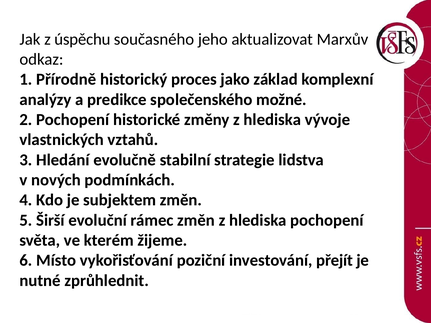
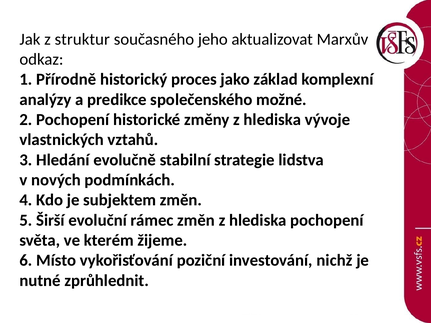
úspěchu: úspěchu -> struktur (82, 39)
přejít: přejít -> nichž (334, 261)
